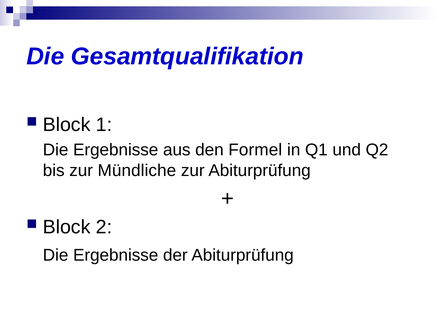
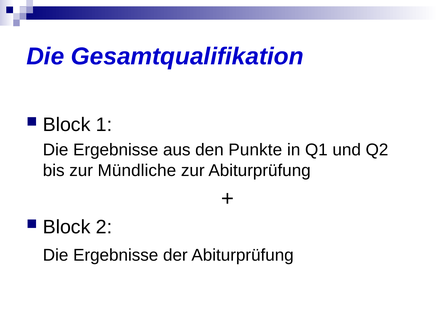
Formel: Formel -> Punkte (255, 150)
